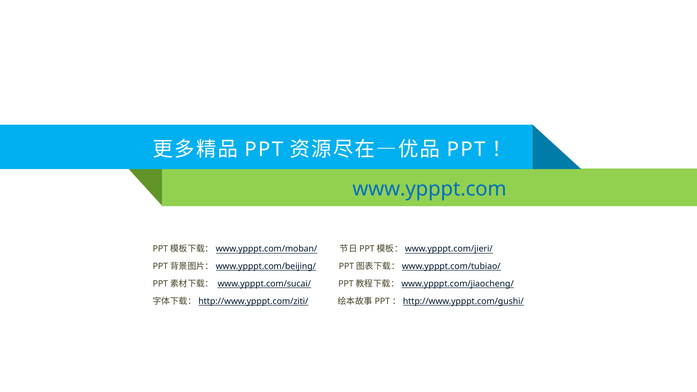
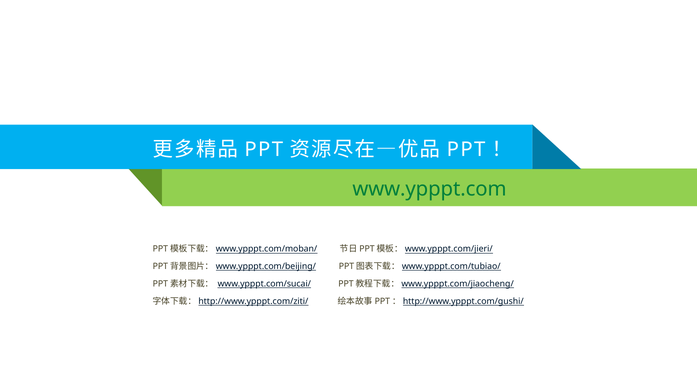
www.ypppt.com colour: blue -> green (429, 189)
